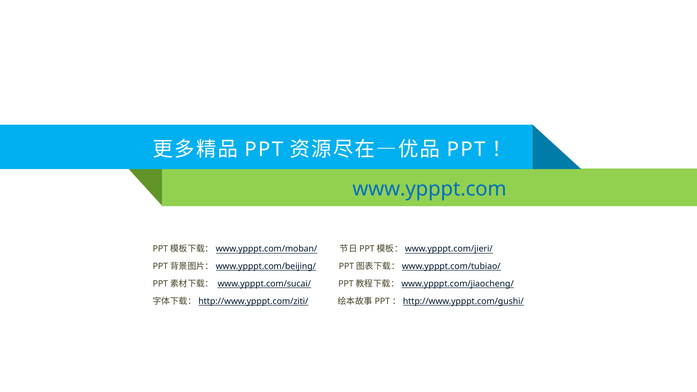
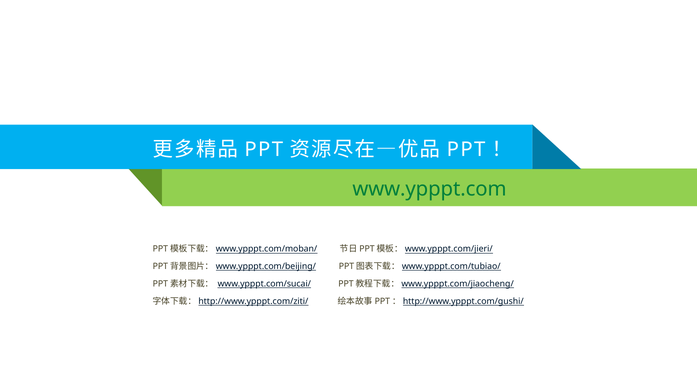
www.ypppt.com colour: blue -> green (429, 189)
